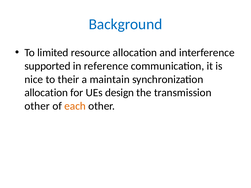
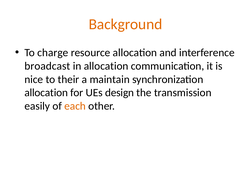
Background colour: blue -> orange (125, 24)
limited: limited -> charge (53, 53)
supported: supported -> broadcast (47, 66)
in reference: reference -> allocation (106, 66)
other: other -> easily (37, 106)
